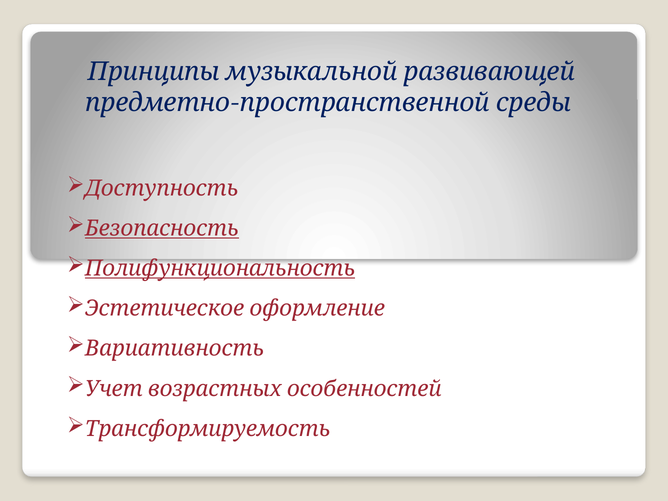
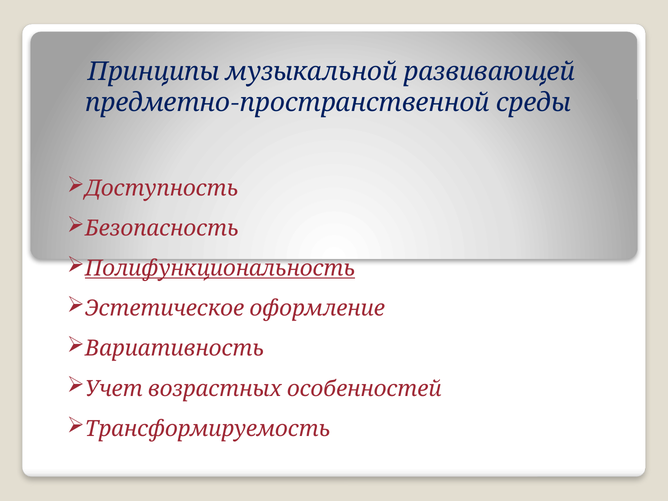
Безопасность underline: present -> none (162, 228)
